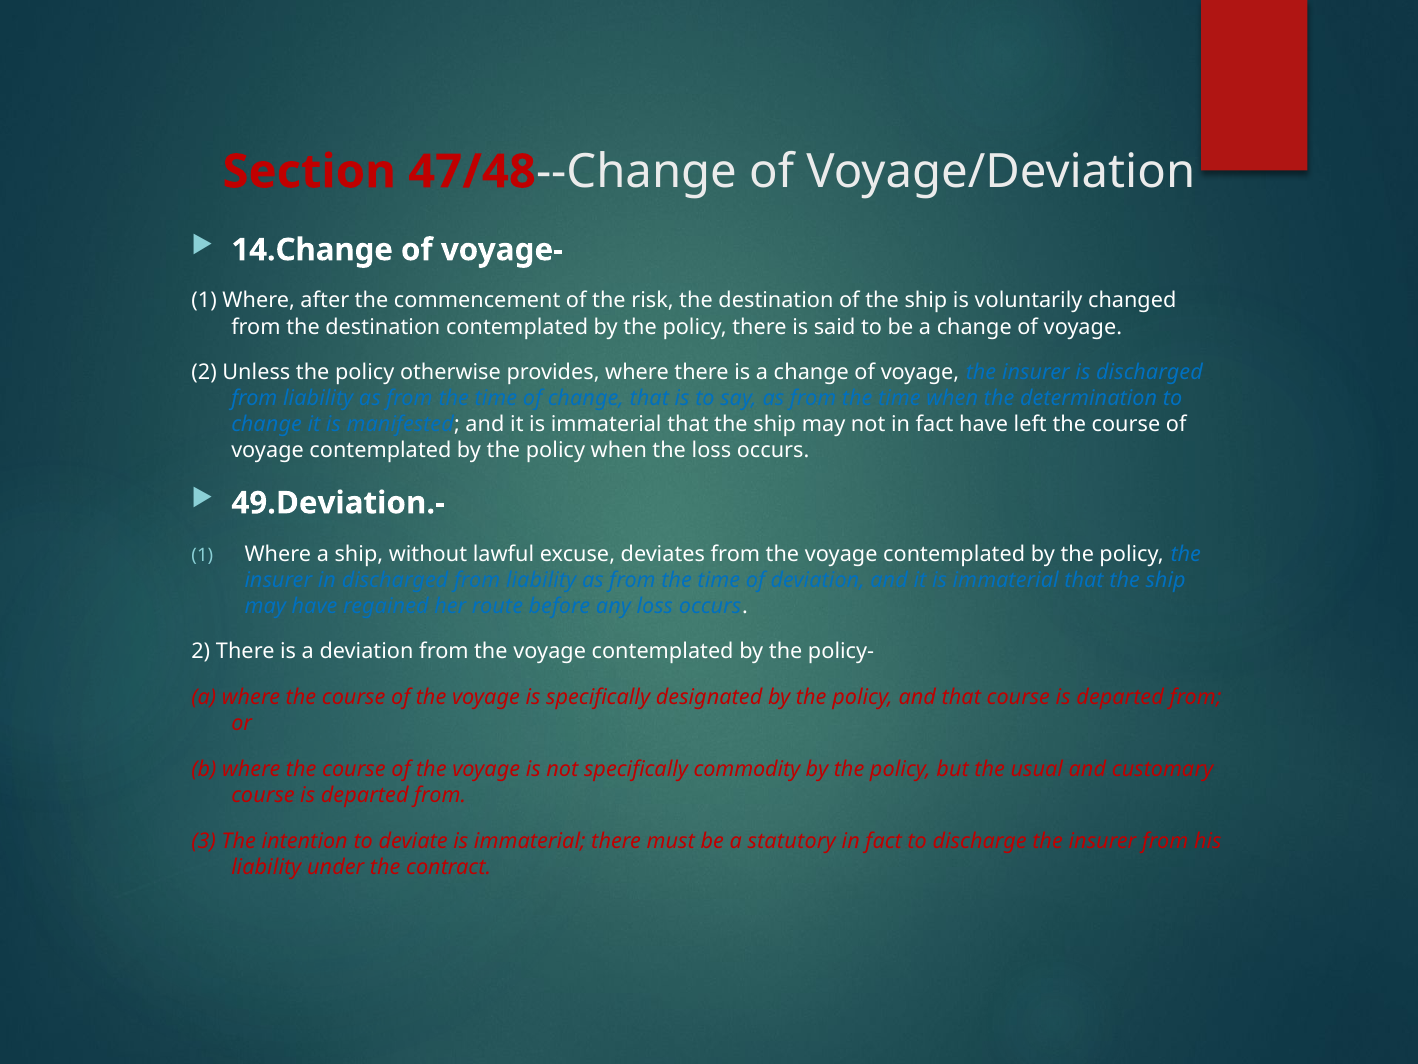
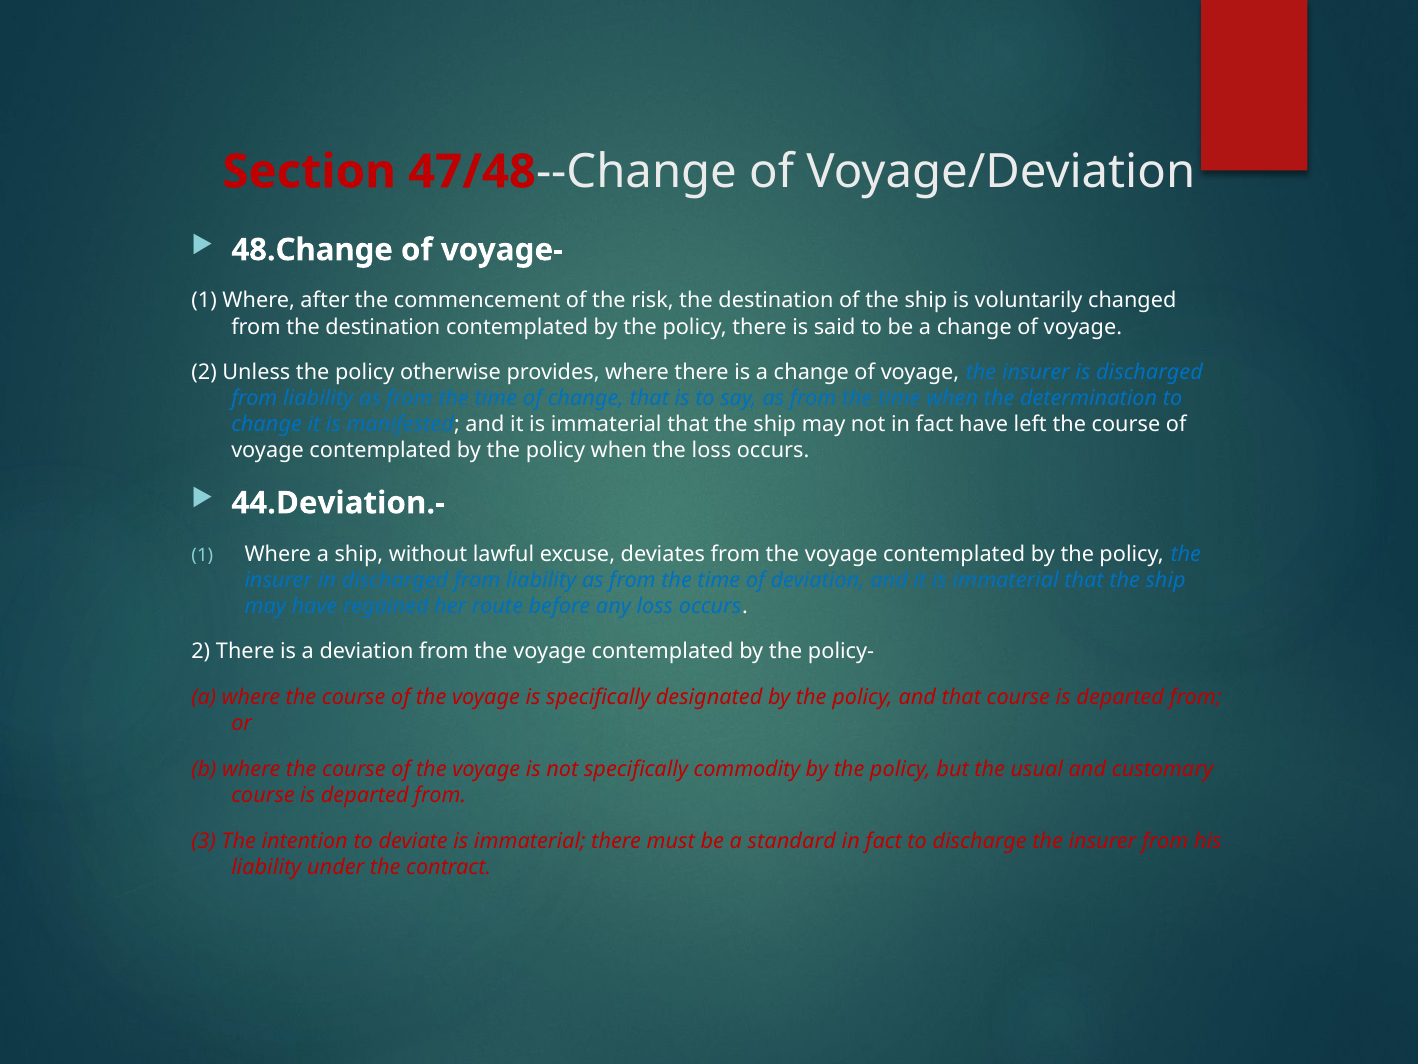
14.Change: 14.Change -> 48.Change (312, 250)
49.Deviation.-: 49.Deviation.- -> 44.Deviation.- (338, 503)
statutory: statutory -> standard (792, 841)
